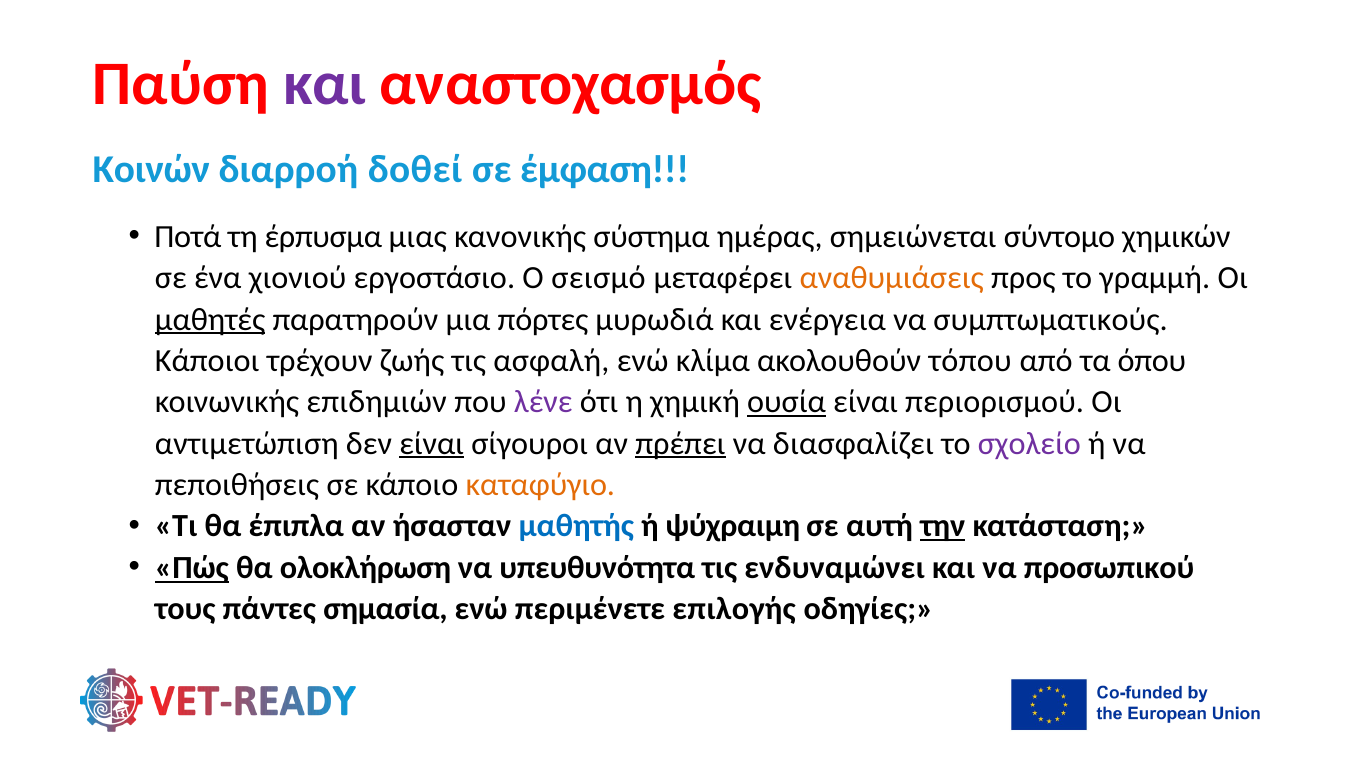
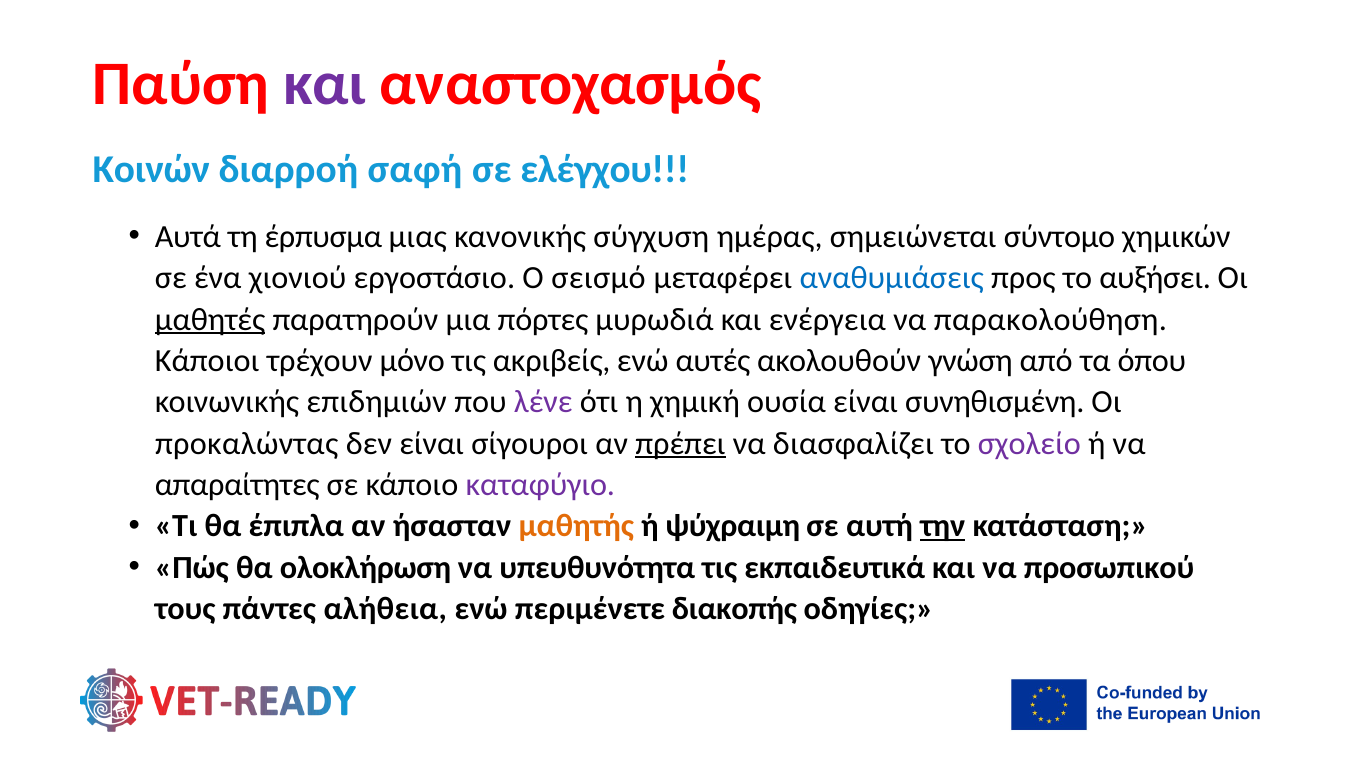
δοθεί: δοθεί -> σαφή (415, 170)
έμφαση: έμφαση -> ελέγχου (605, 170)
Ποτά: Ποτά -> Αυτά (188, 237)
σύστημα: σύστημα -> σύγχυση (651, 237)
αναθυμιάσεις colour: orange -> blue (892, 278)
γραμμή: γραμμή -> αυξήσει (1155, 278)
συμπτωματικούς: συμπτωματικούς -> παρακολούθηση (1051, 320)
ζωής: ζωής -> μόνο (412, 361)
ασφαλή: ασφαλή -> ακριβείς (552, 361)
κλίμα: κλίμα -> αυτές (713, 361)
τόπου: τόπου -> γνώση (970, 361)
ουσία underline: present -> none (787, 402)
περιορισμού: περιορισμού -> συνηθισμένη (995, 402)
αντιμετώπιση: αντιμετώπιση -> προκαλώντας (247, 444)
είναι underline: present -> none (432, 444)
πεποιθήσεις: πεποιθήσεις -> απαραίτητες (237, 485)
καταφύγιο colour: orange -> purple (540, 485)
μαθητής colour: blue -> orange (576, 527)
Πώς underline: present -> none (192, 568)
ενδυναμώνει: ενδυναμώνει -> εκπαιδευτικά (835, 568)
σημασία: σημασία -> αλήθεια (385, 609)
επιλογής: επιλογής -> διακοπής (734, 609)
